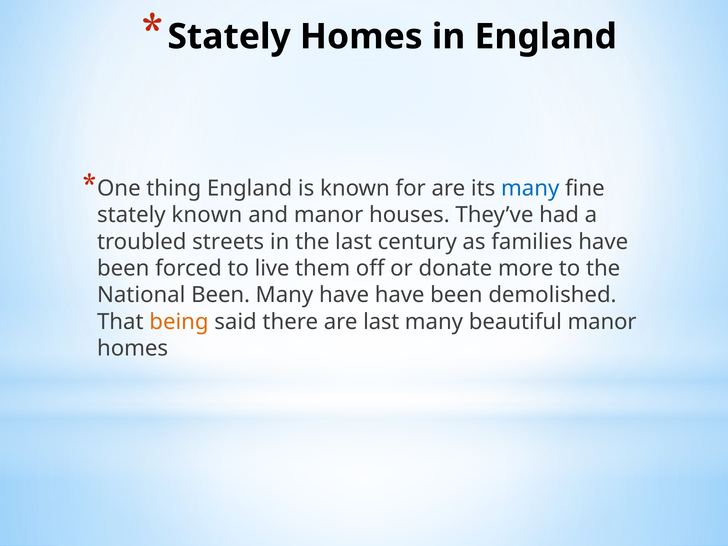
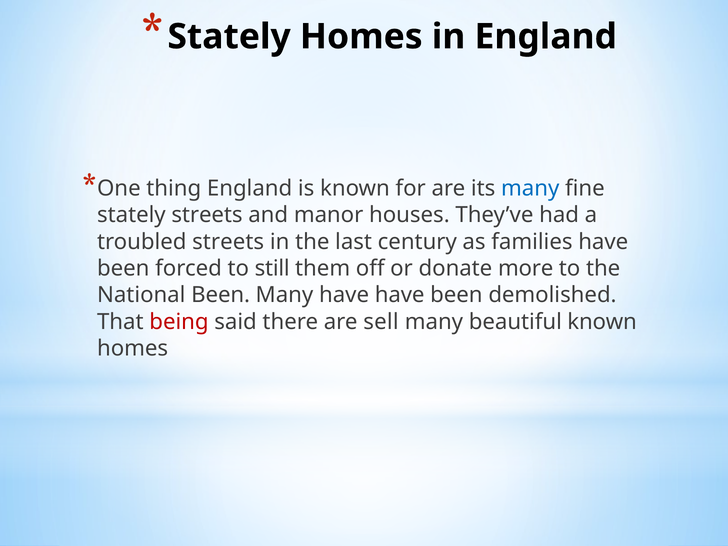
stately known: known -> streets (207, 215)
live: live -> still (272, 268)
being colour: orange -> red (179, 322)
are last: last -> sell (381, 322)
beautiful manor: manor -> known (602, 322)
